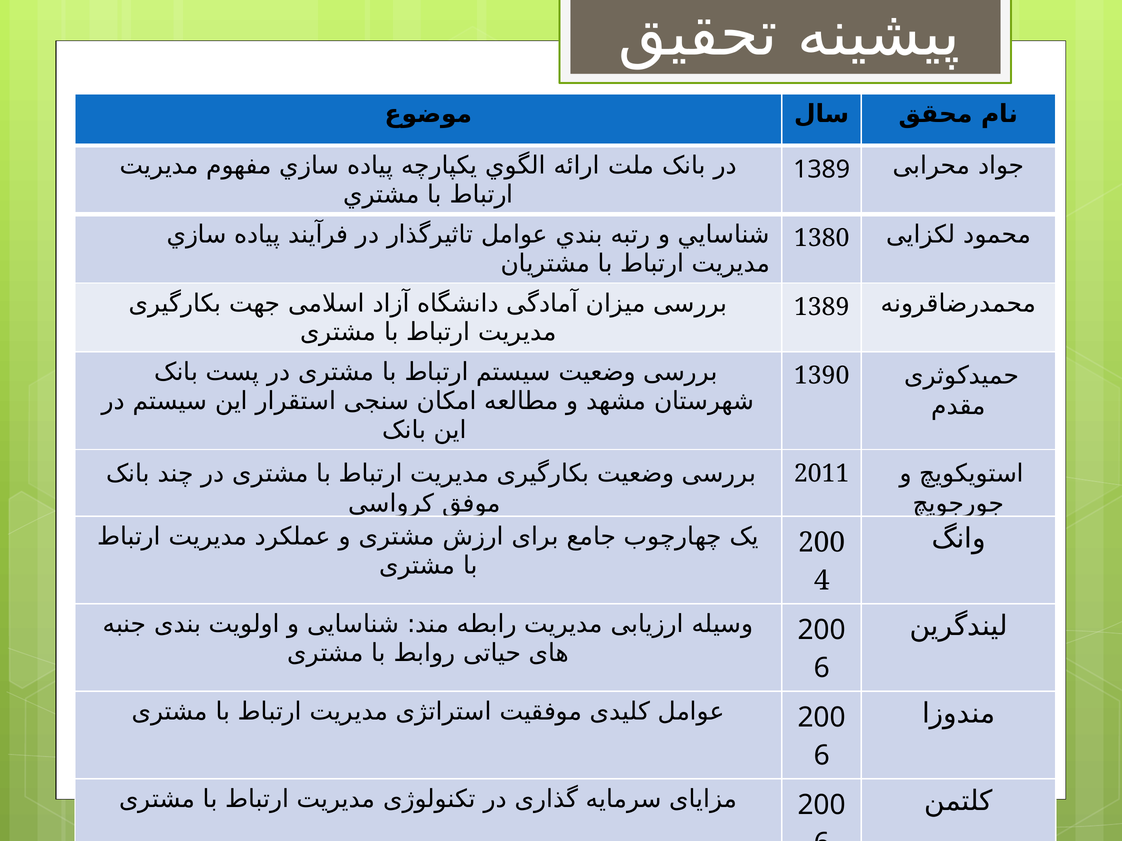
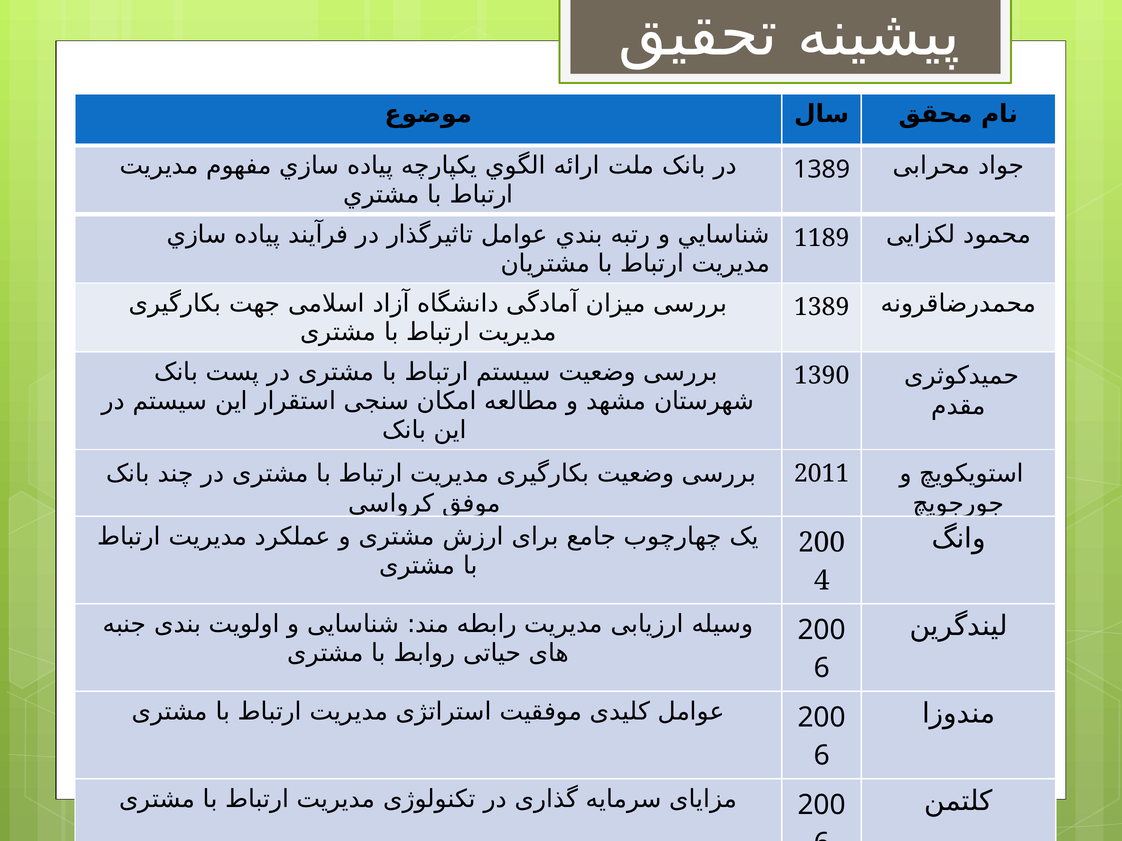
1380: 1380 -> 1189 (822, 238)
